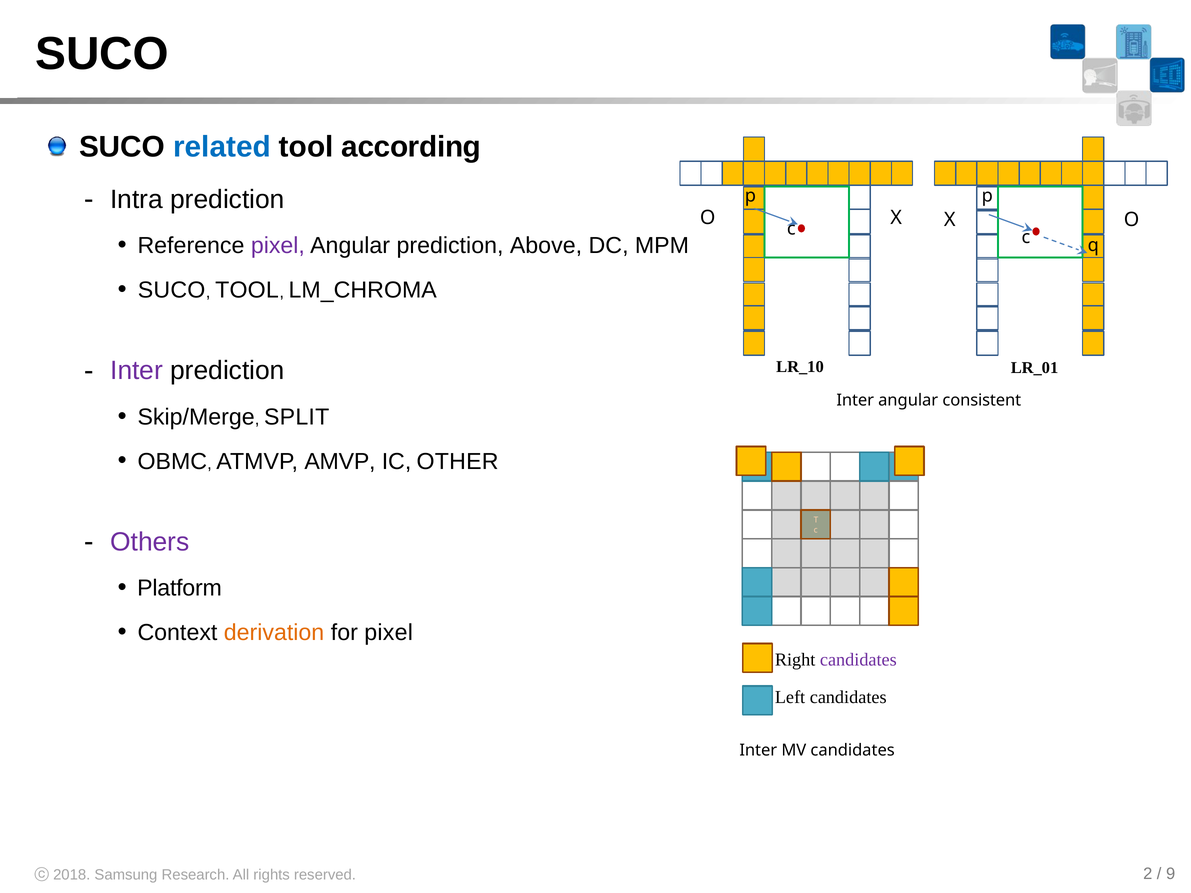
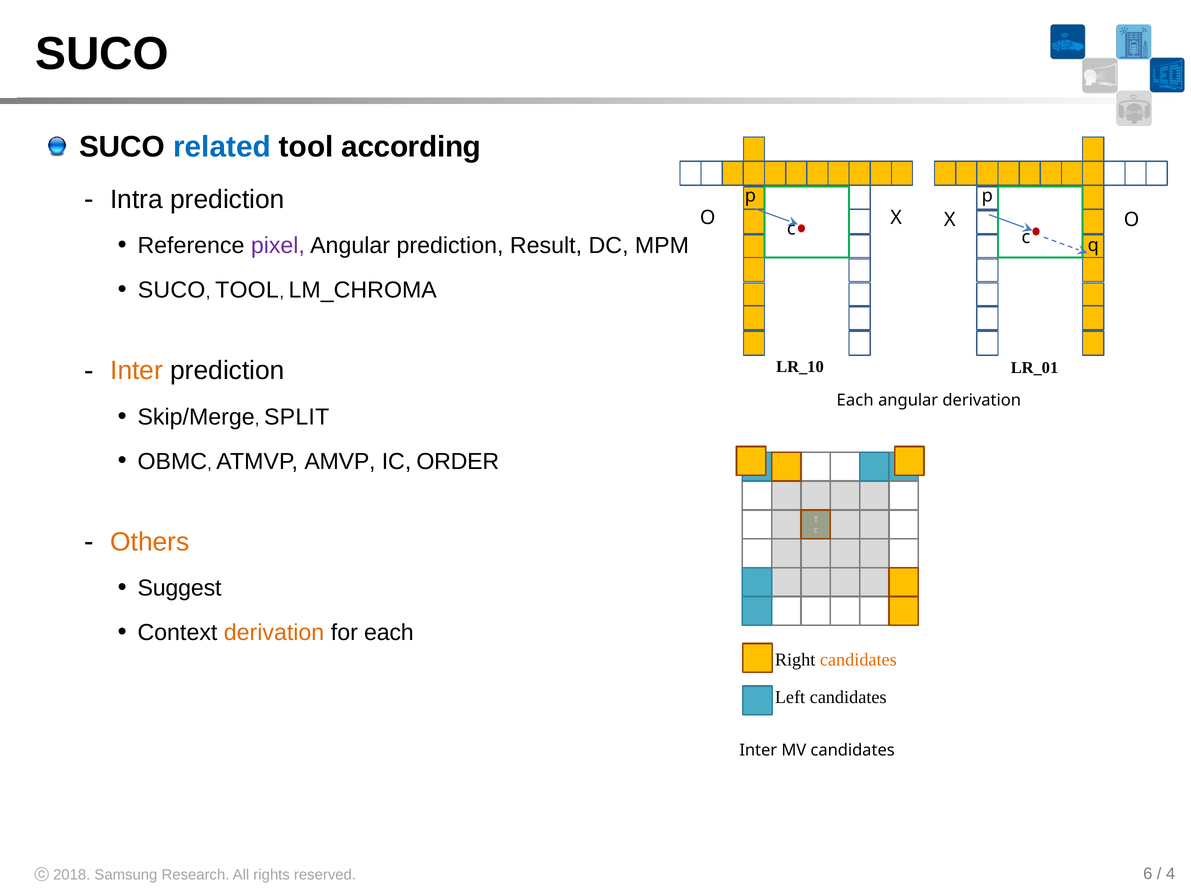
Above: Above -> Result (546, 246)
Inter colour: purple -> orange (137, 371)
Inter: Inter -> Each (855, 400)
angular consistent: consistent -> derivation (982, 400)
OTHER: OTHER -> ORDER (458, 461)
Others colour: purple -> orange (150, 542)
Platform: Platform -> Suggest (179, 589)
for pixel: pixel -> each (389, 633)
candidates colour: purple -> orange (858, 660)
2: 2 -> 6 (1148, 874)
9: 9 -> 4 (1171, 874)
